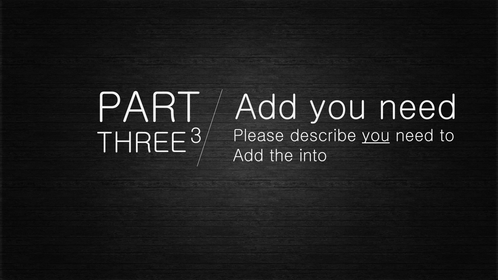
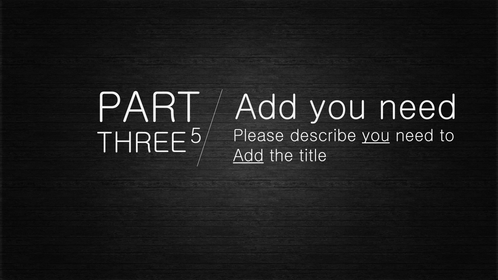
3: 3 -> 5 (196, 136)
Add underline: none -> present (248, 156)
into: into -> title (313, 156)
